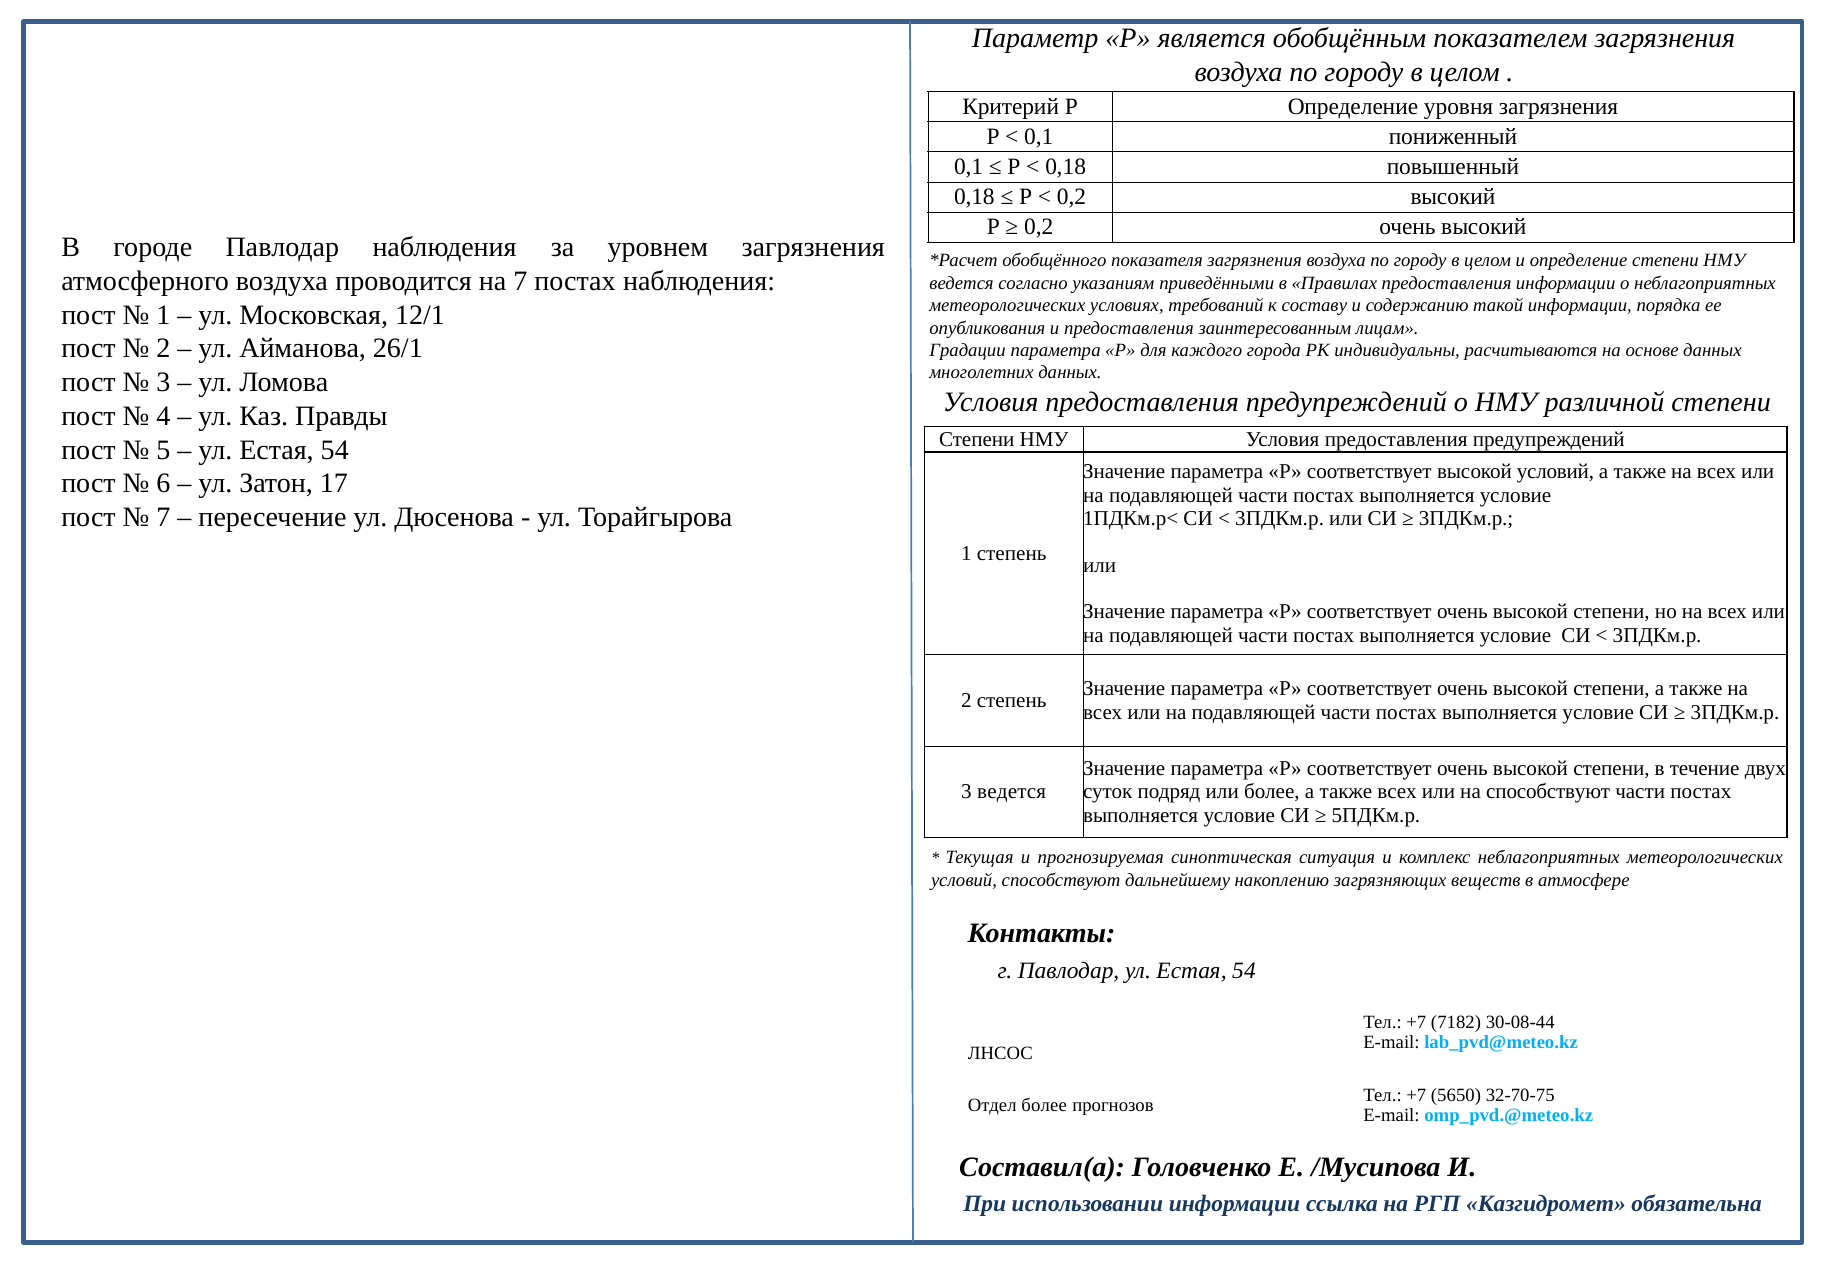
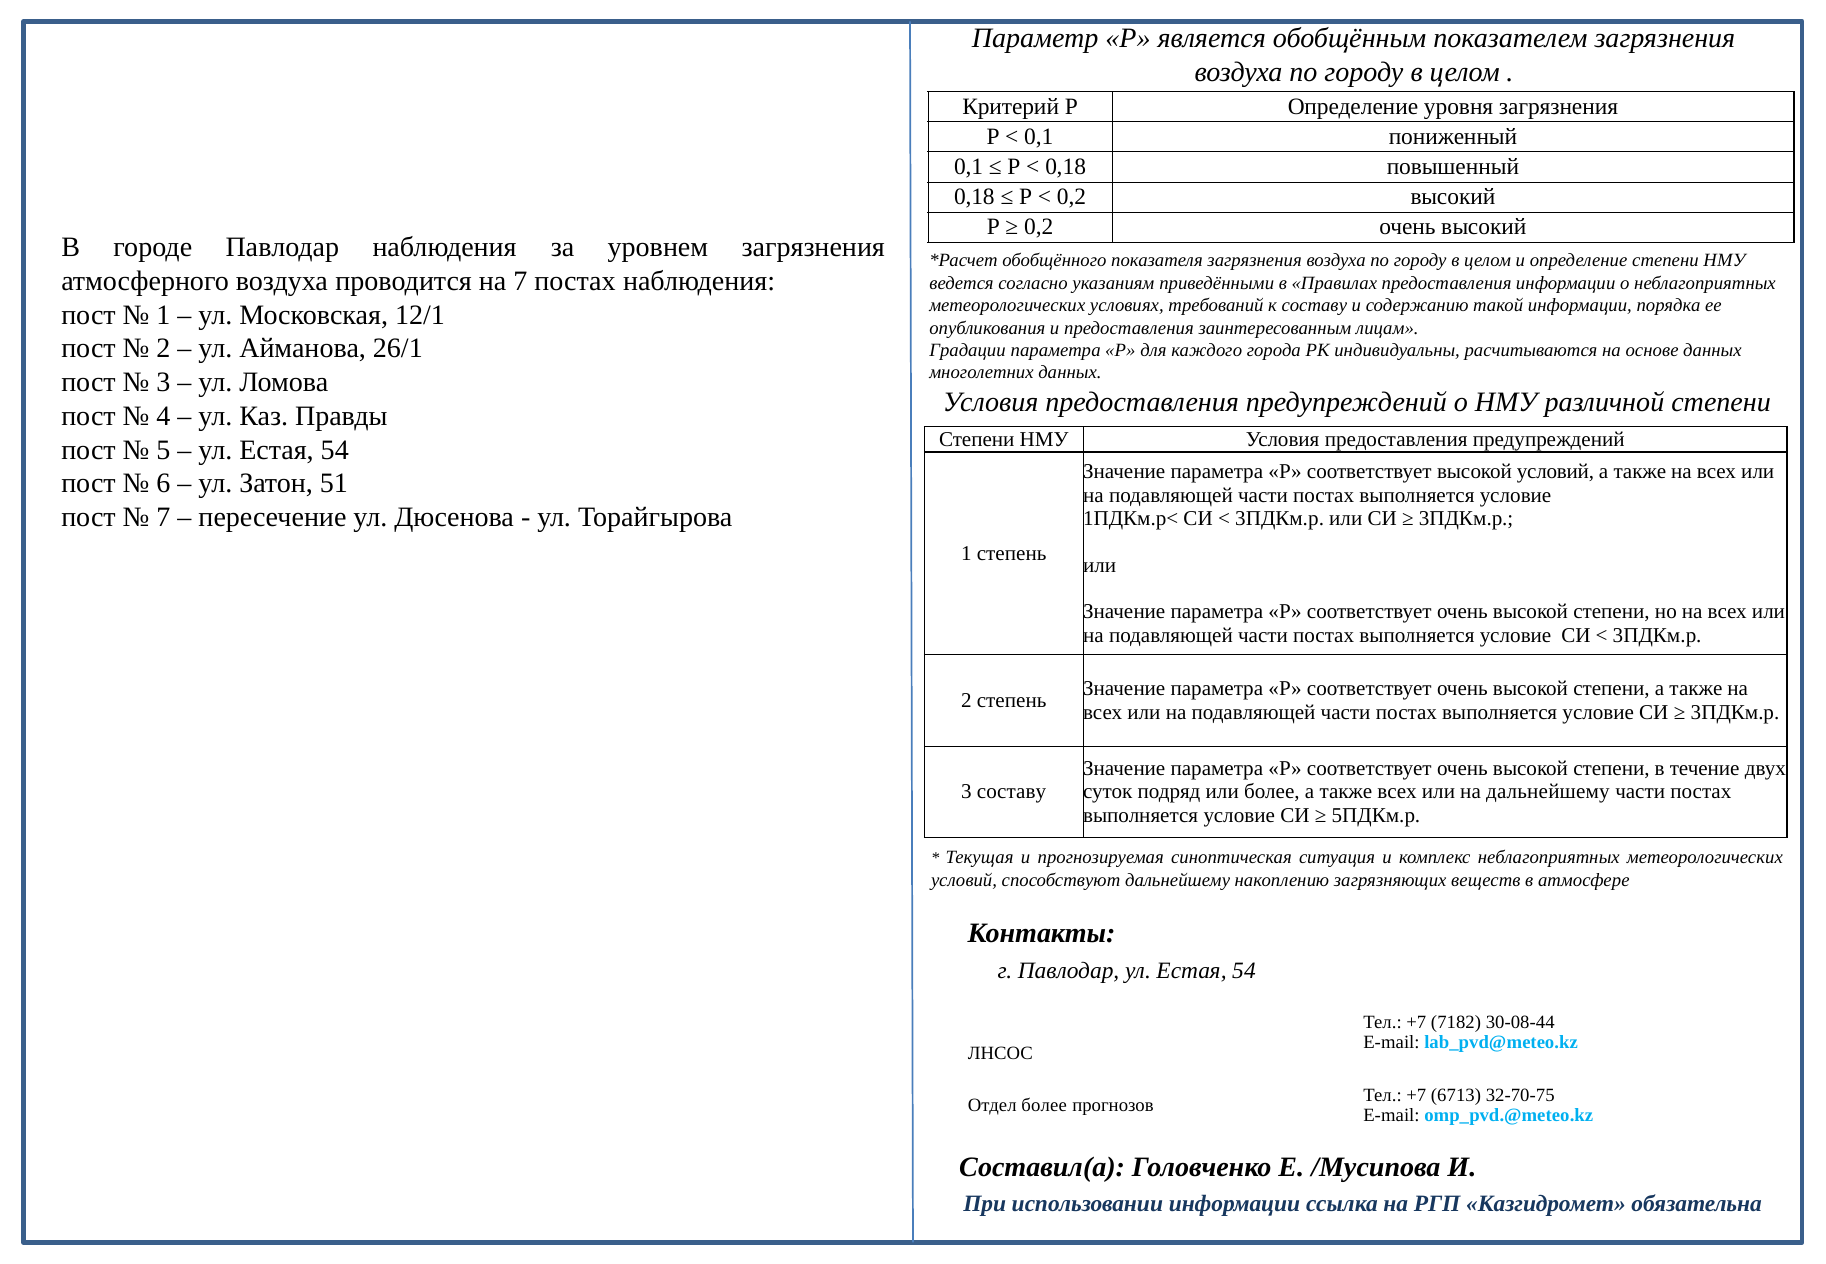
17: 17 -> 51 (334, 484)
3 ведется: ведется -> составу (1012, 792)
на способствуют: способствуют -> дальнейшему (1548, 792)
5650: 5650 -> 6713 (1456, 1095)
